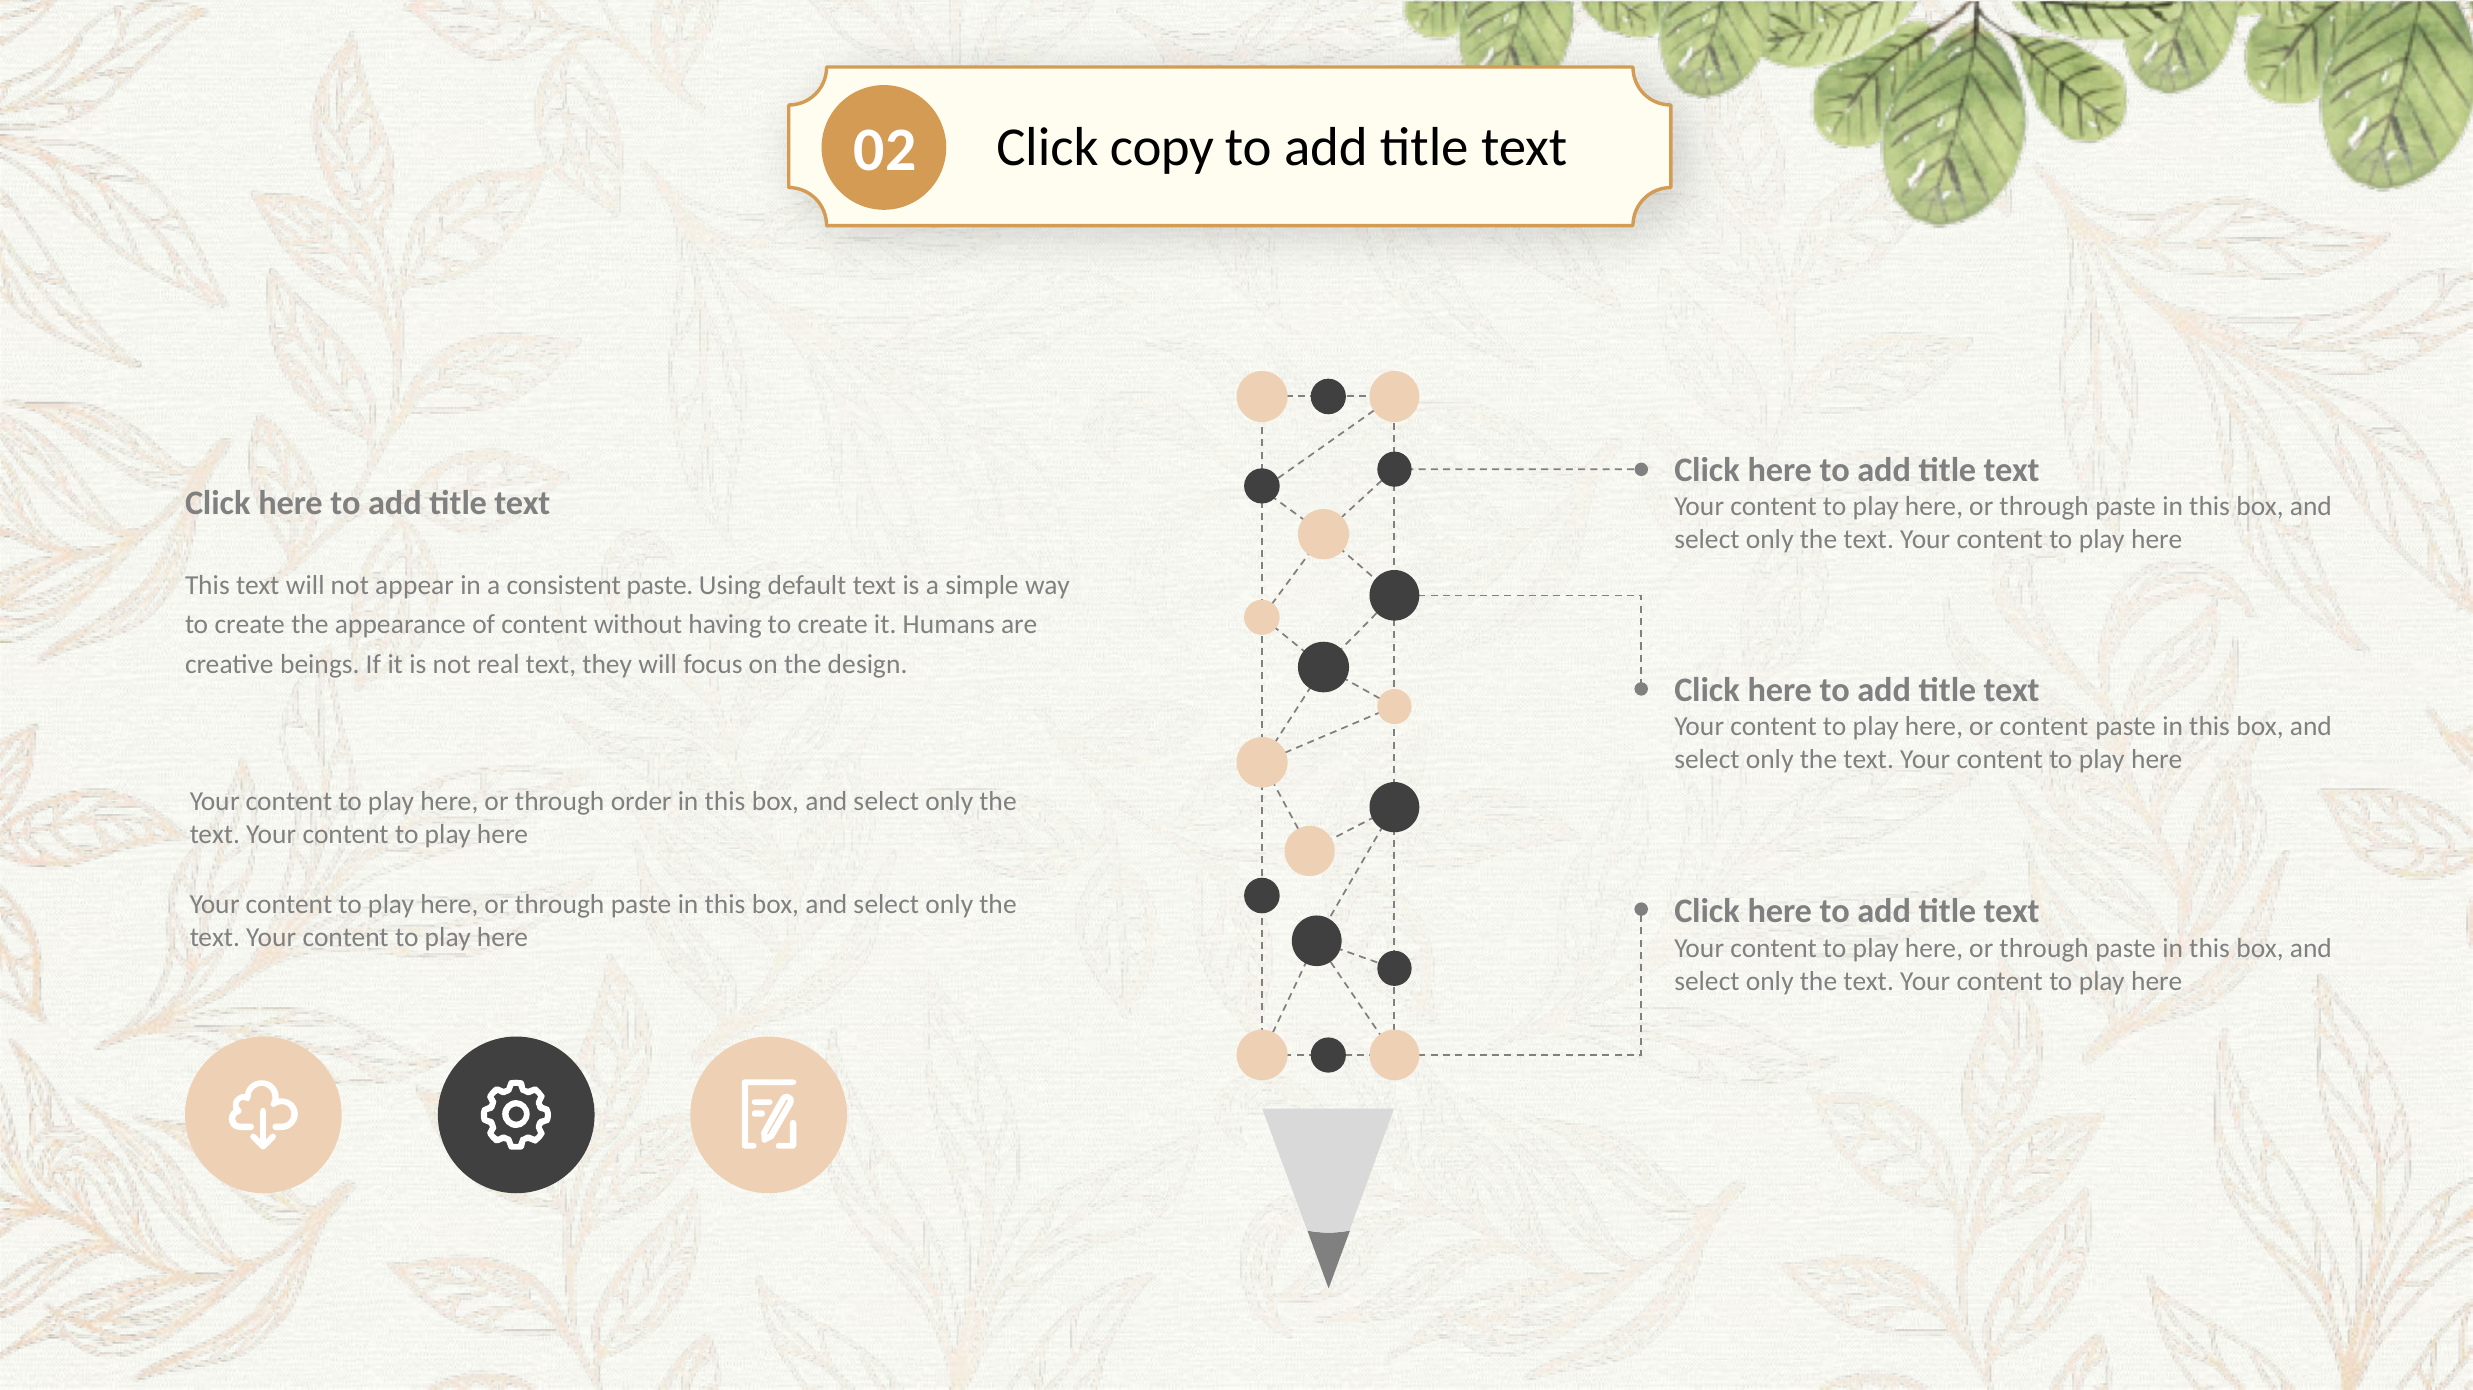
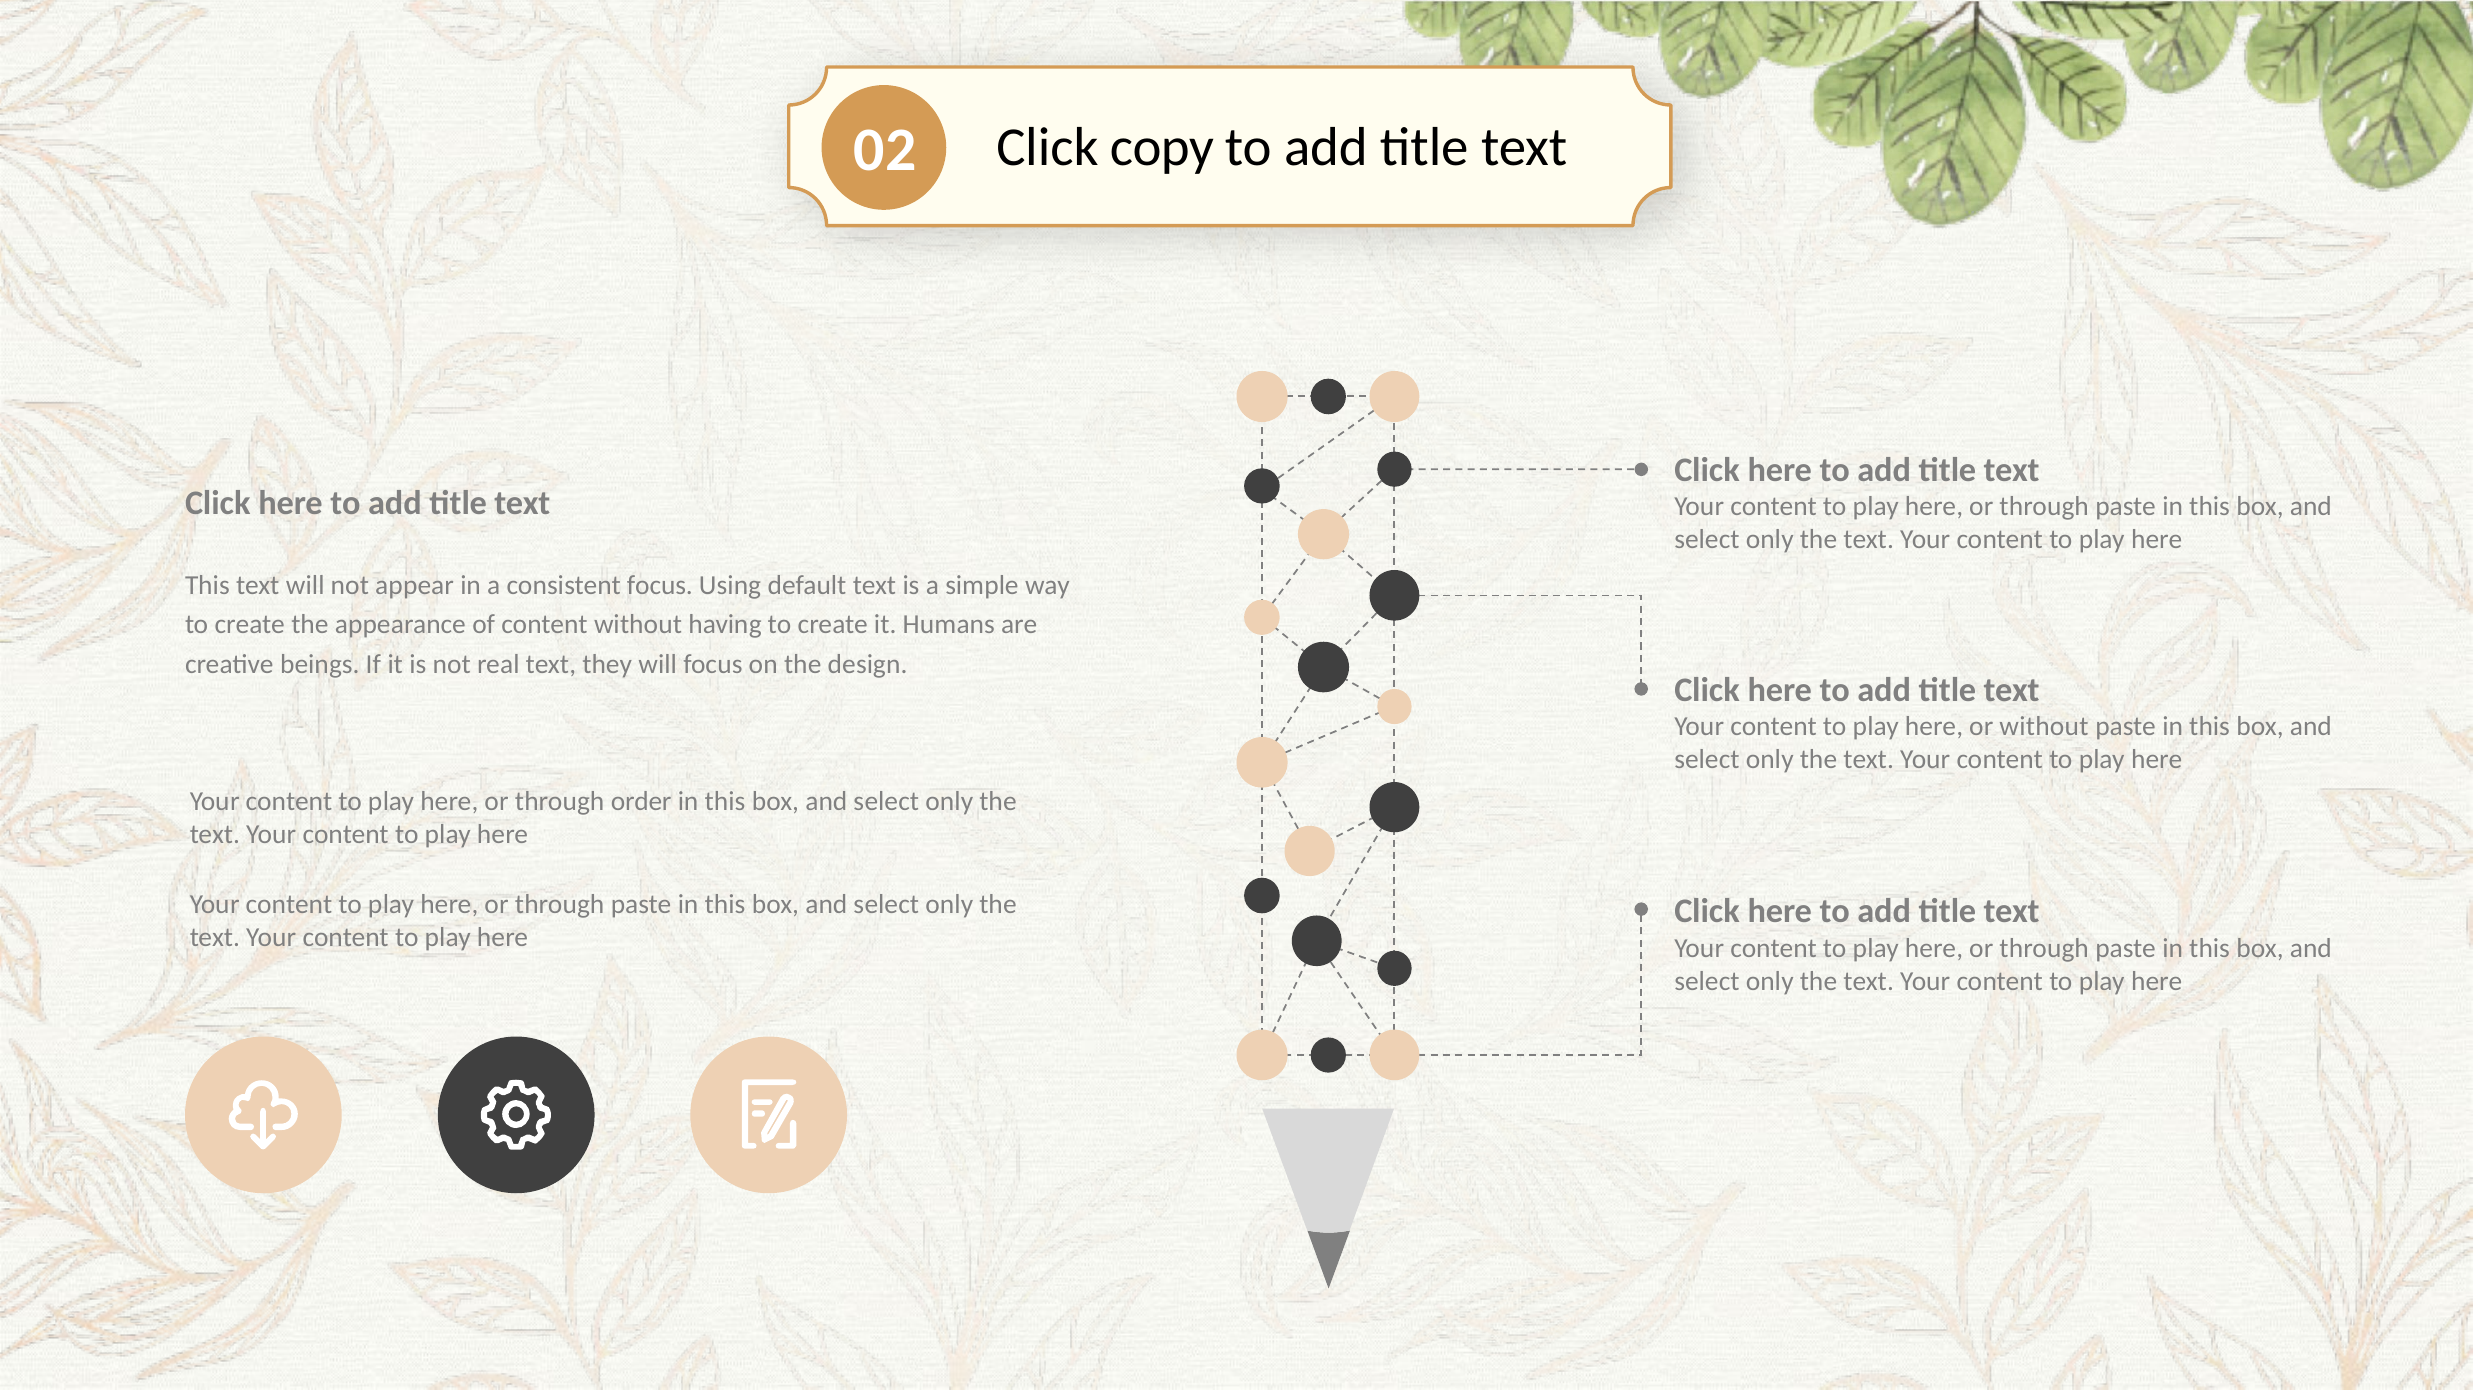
consistent paste: paste -> focus (660, 586)
or content: content -> without (2044, 727)
